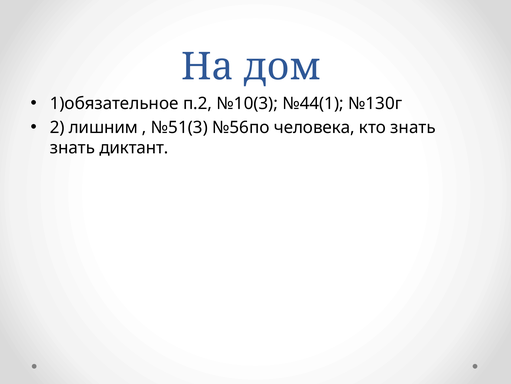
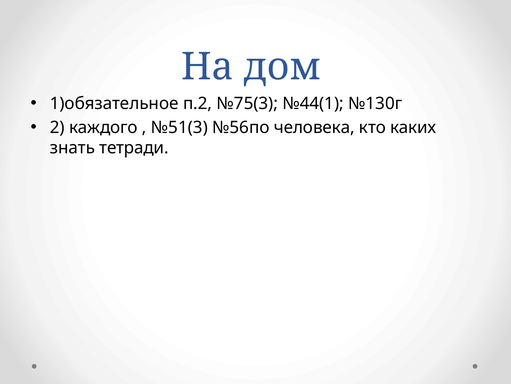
№10(3: №10(3 -> №75(3 (247, 103)
лишним: лишним -> каждого (103, 127)
кто знать: знать -> каких (413, 127)
диктант: диктант -> тетради (134, 148)
